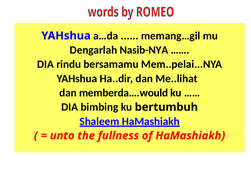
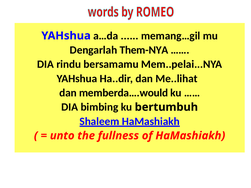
Nasib-NYA: Nasib-NYA -> Them-NYA (144, 50)
